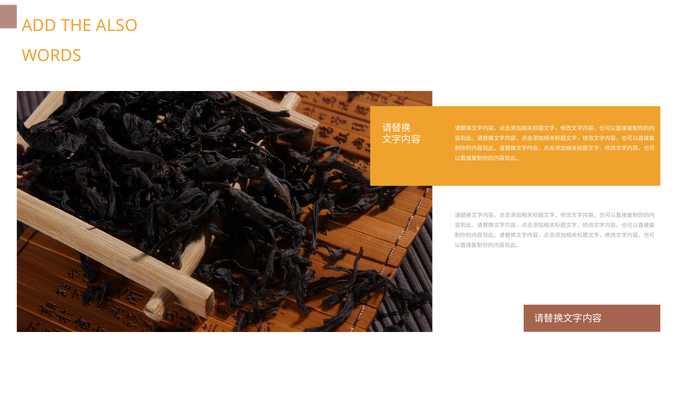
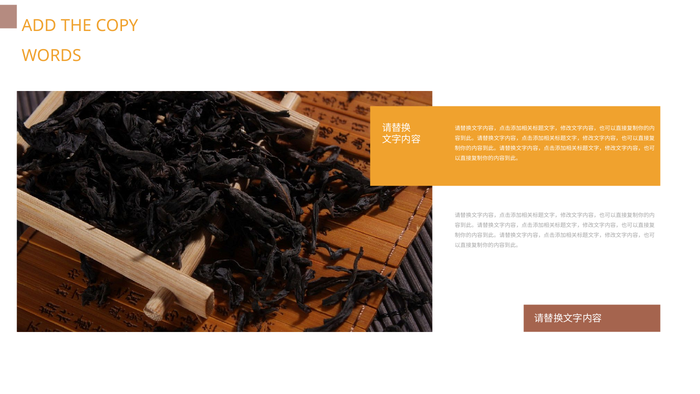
ALSO: ALSO -> COPY (117, 26)
